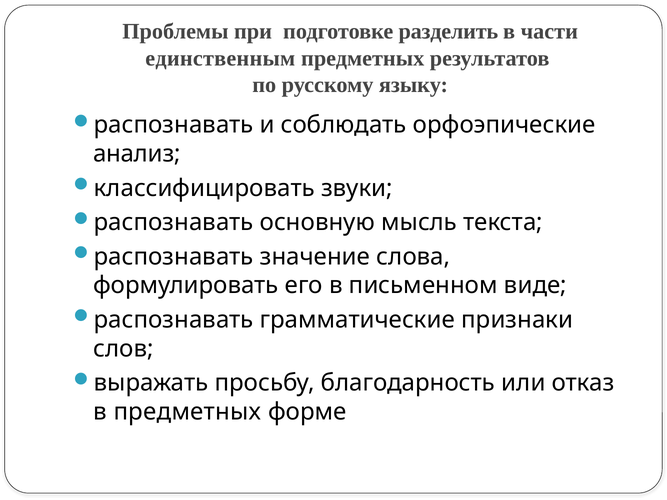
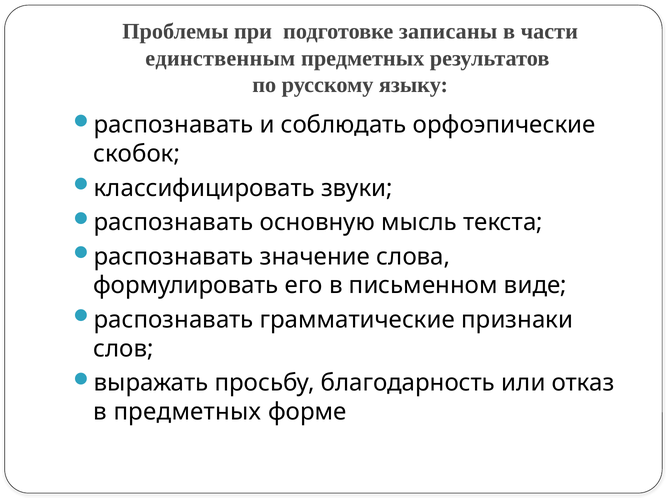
разделить: разделить -> записаны (448, 32)
анализ: анализ -> скобок (137, 154)
